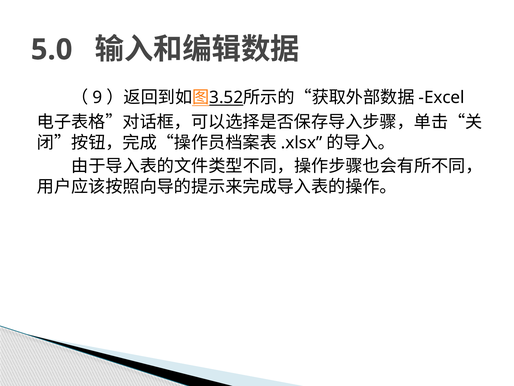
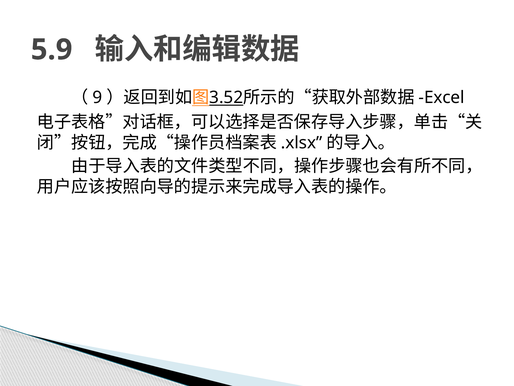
5.0: 5.0 -> 5.9 (52, 50)
